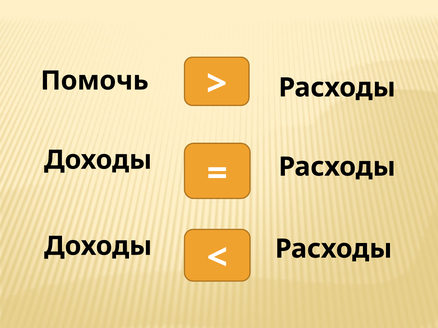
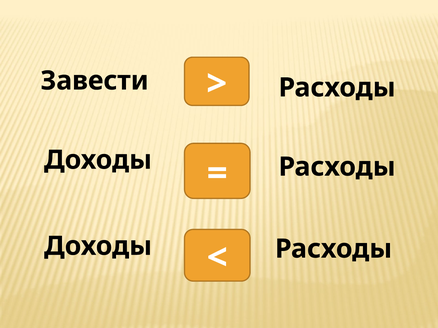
Помочь: Помочь -> Завести (95, 81)
